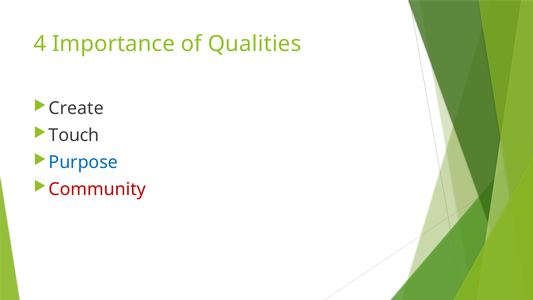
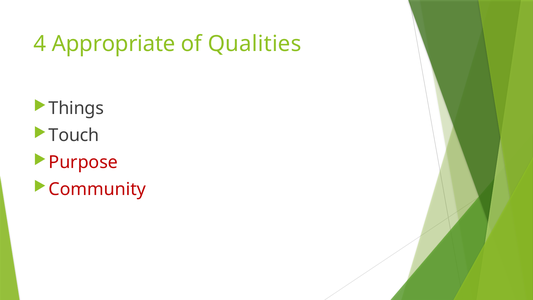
Importance: Importance -> Appropriate (114, 44)
Create: Create -> Things (76, 108)
Purpose colour: blue -> red (83, 162)
